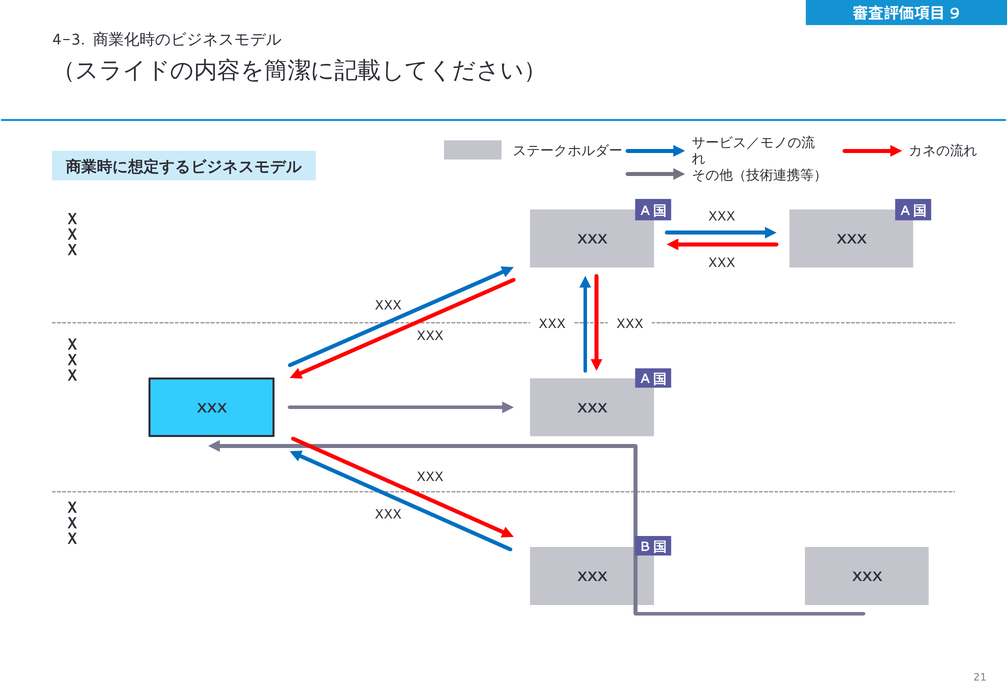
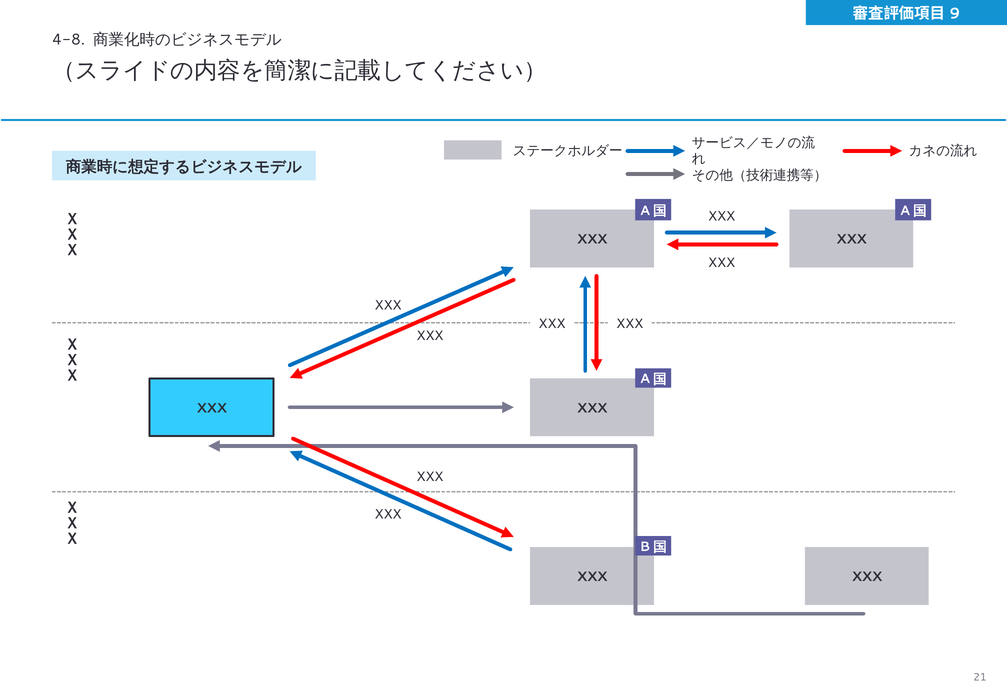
4-3: 4-3 -> 4-8 (69, 40)
